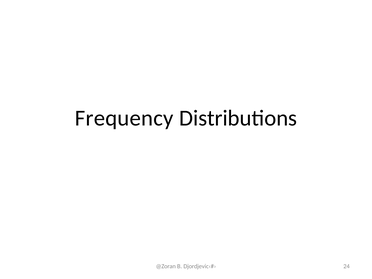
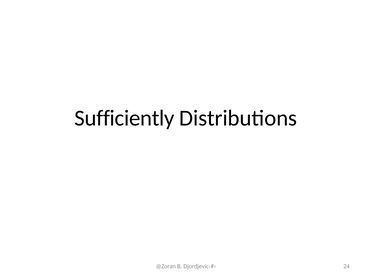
Frequency: Frequency -> Sufficiently (124, 118)
